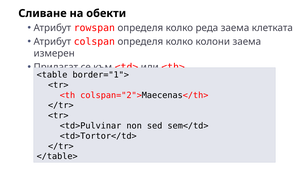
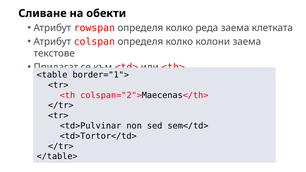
измерен: измерен -> текстове (54, 53)
